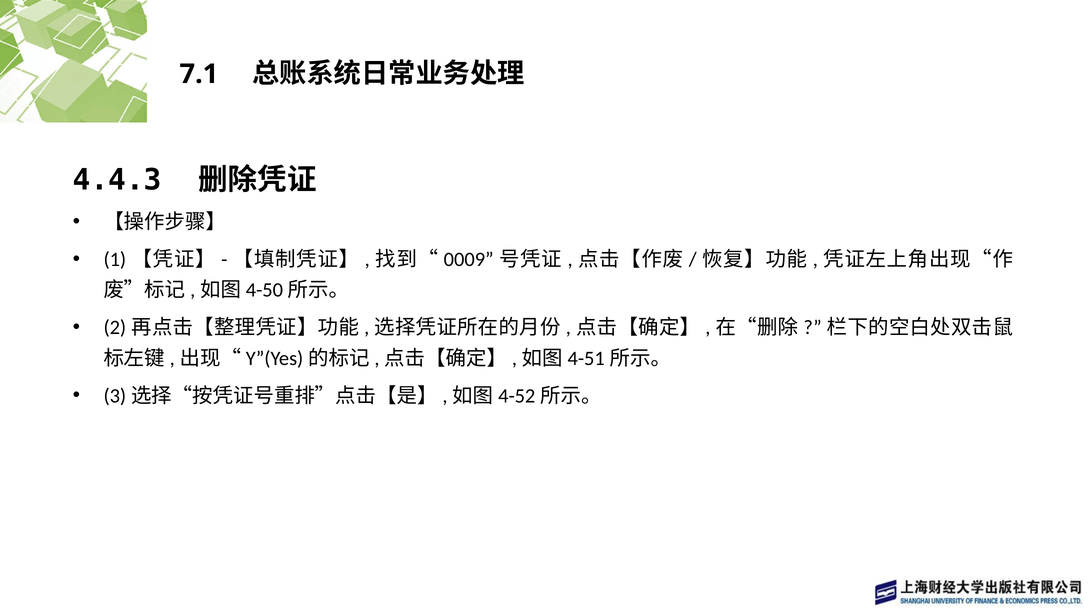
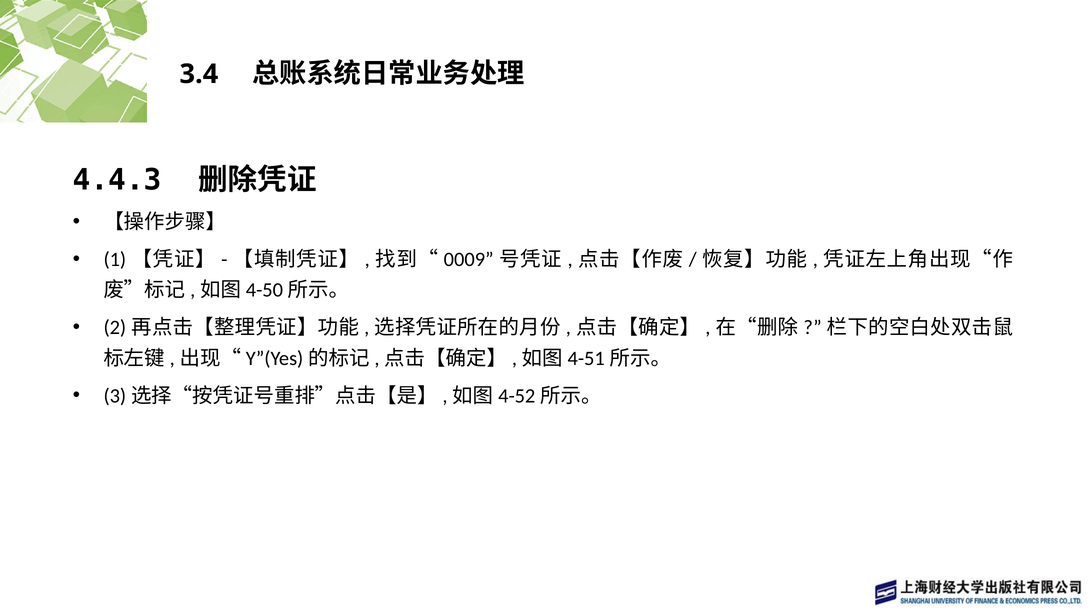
7.1: 7.1 -> 3.4 (199, 74)
